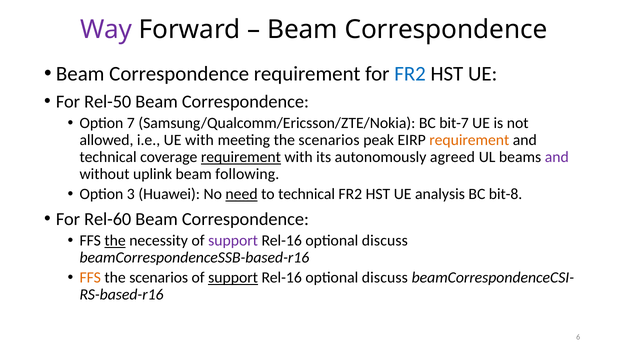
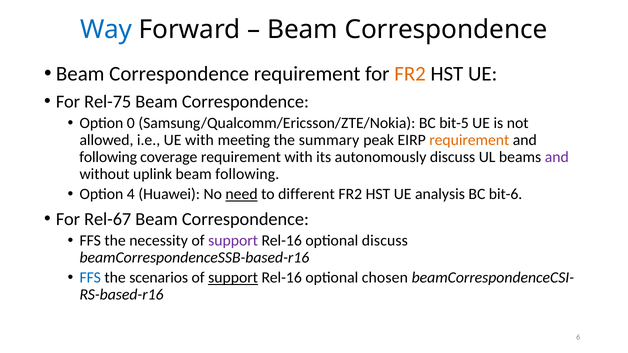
Way colour: purple -> blue (106, 30)
FR2 colour: blue -> orange (410, 74)
Rel-50: Rel-50 -> Rel-75 (108, 102)
7: 7 -> 0 (131, 123)
bit-7: bit-7 -> bit-5 (454, 123)
meeting the scenarios: scenarios -> summary (329, 140)
technical: technical -> following (108, 157)
requirement underline: present -> none (241, 157)
autonomously agreed: agreed -> discuss (453, 157)
3: 3 -> 4 (131, 194)
to technical: technical -> different (306, 194)
bit-8: bit-8 -> bit-6 (506, 194)
Rel-60: Rel-60 -> Rel-67 (108, 219)
the underline: present -> none (115, 241)
FFS colour: orange -> blue (90, 278)
discuss: discuss -> chosen (385, 278)
